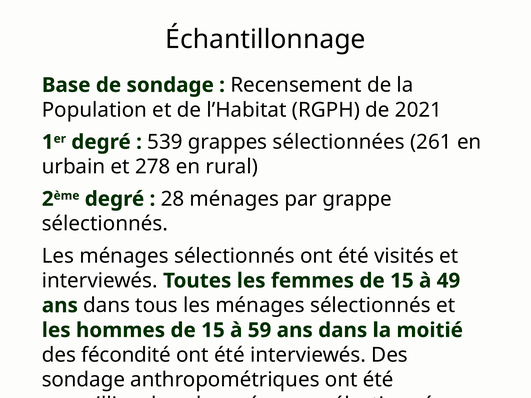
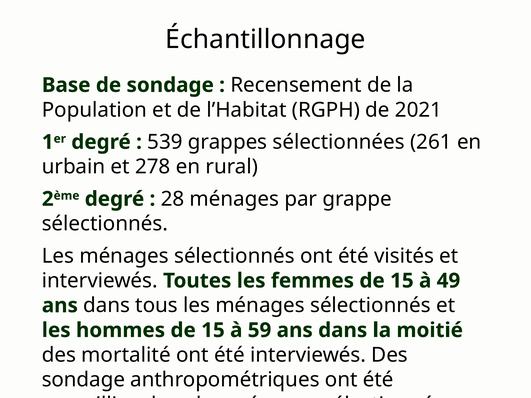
fécondité: fécondité -> mortalité (126, 355)
